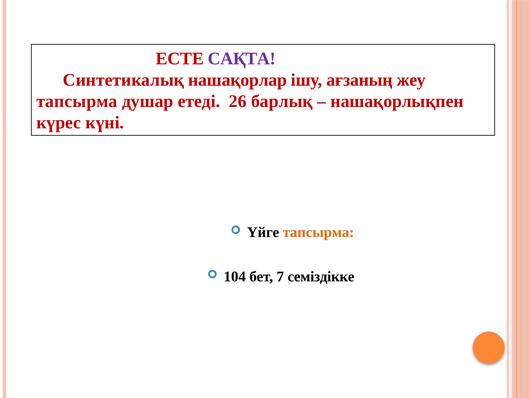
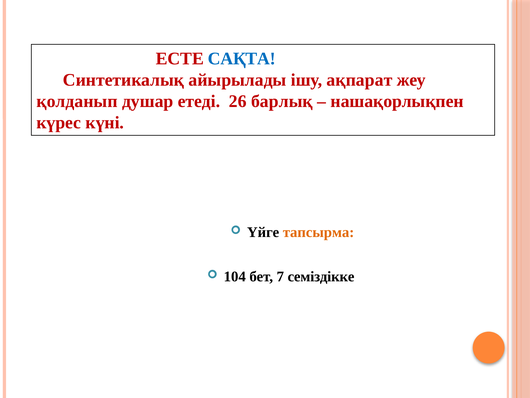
САҚТА colour: purple -> blue (242, 59)
нашақорлар: нашақорлар -> айырылады (238, 80)
ағзаның: ағзаның -> ақпарат (359, 80)
тапсырма: тапсырма -> қолданып (77, 101)
